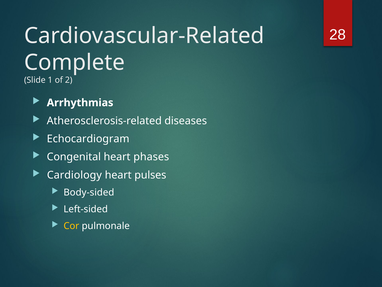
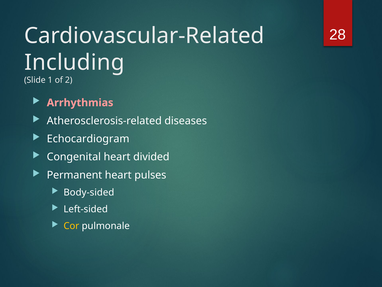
Complete: Complete -> Including (74, 63)
Arrhythmias colour: white -> pink (80, 103)
phases: phases -> divided (151, 157)
Cardiology: Cardiology -> Permanent (74, 175)
